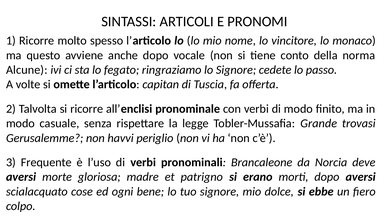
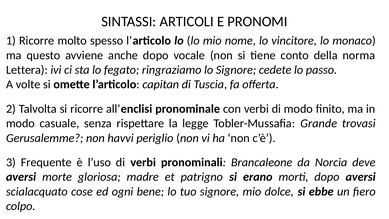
Alcune: Alcune -> Lettera (27, 70)
